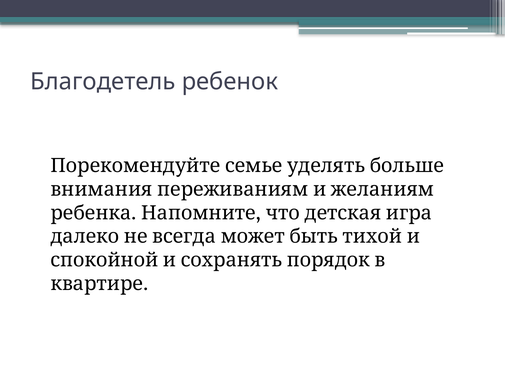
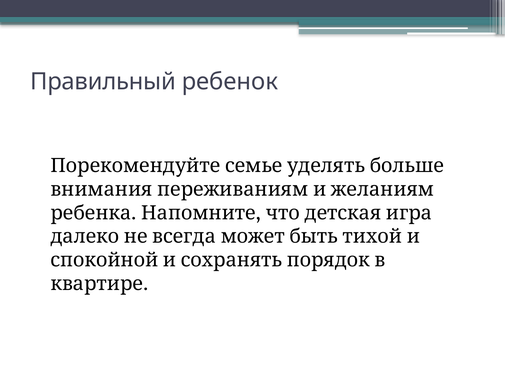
Благодетель: Благодетель -> Правильный (103, 82)
